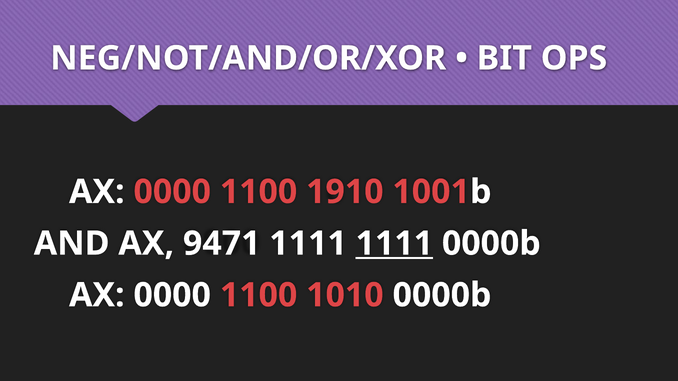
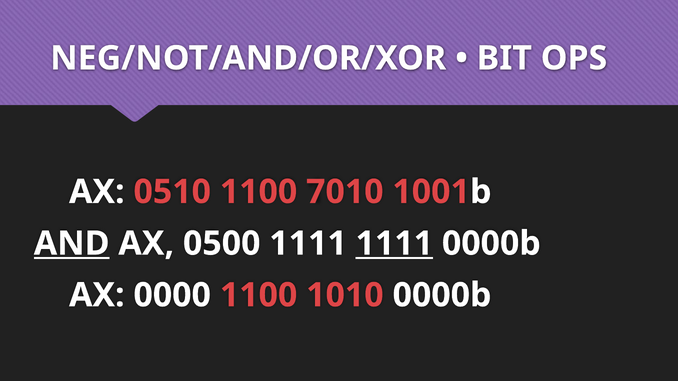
0000: 0000 -> 0510 (172, 192)
1910: 1910 -> 7010 (345, 192)
AND underline: none -> present (72, 244)
9471: 9471 -> 0500 (222, 244)
